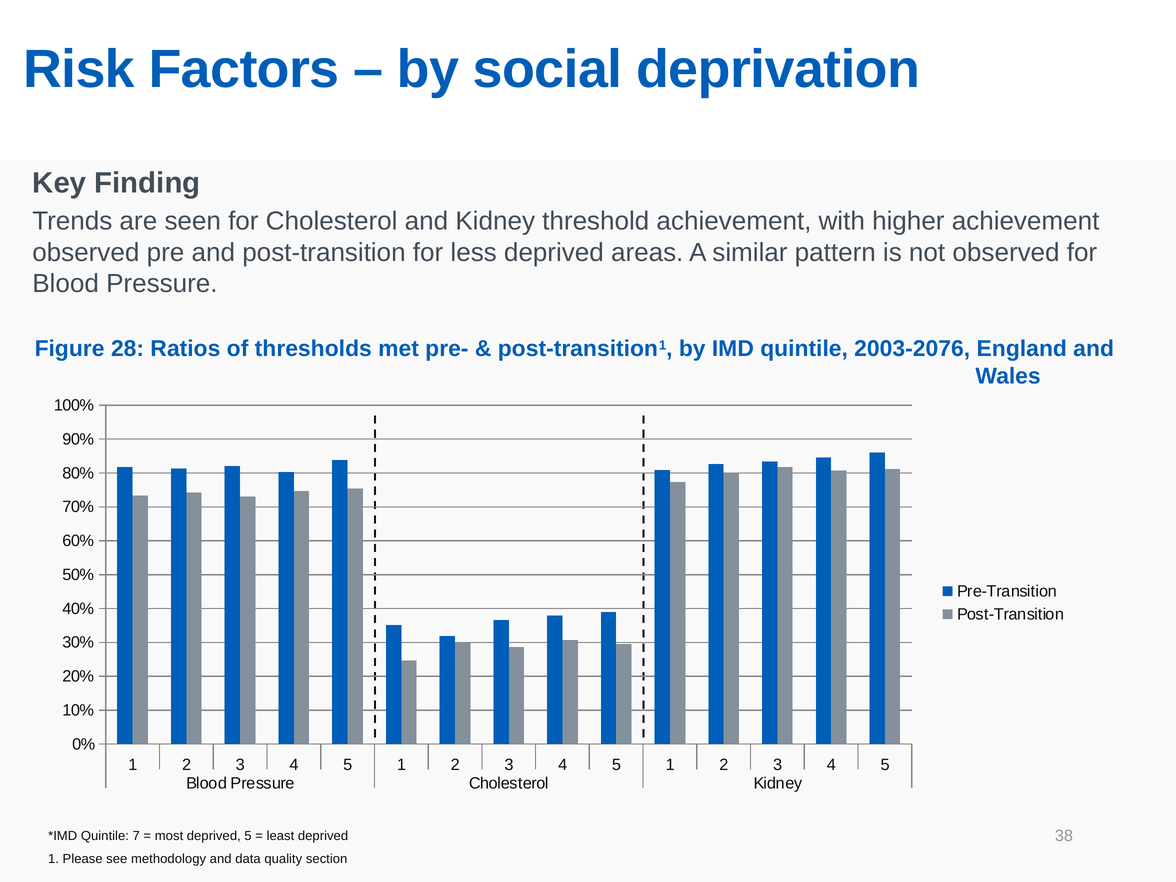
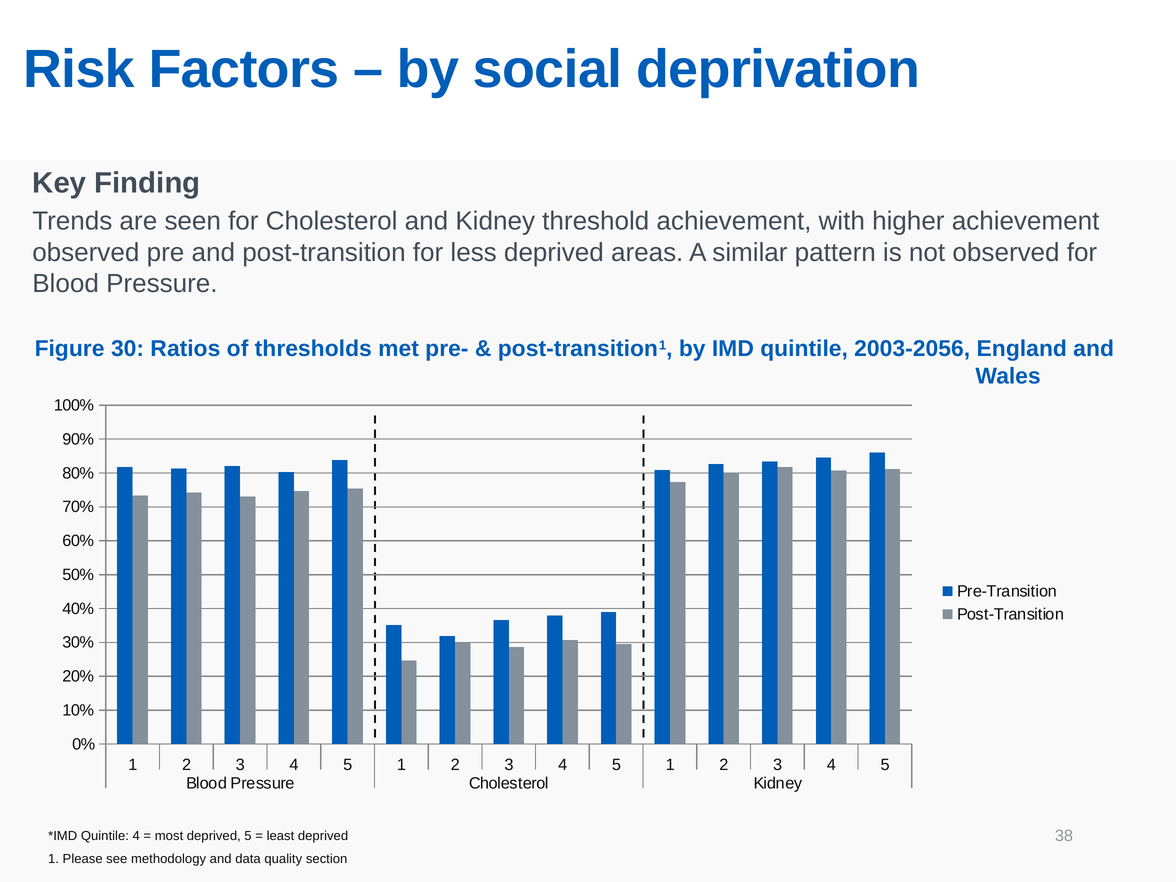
28: 28 -> 30 (128, 349)
2003-2076: 2003-2076 -> 2003-2056 (912, 349)
Quintile 7: 7 -> 4 (136, 836)
